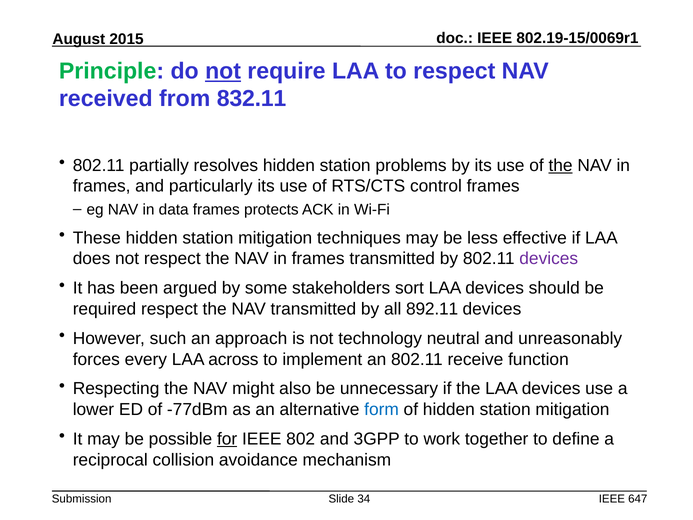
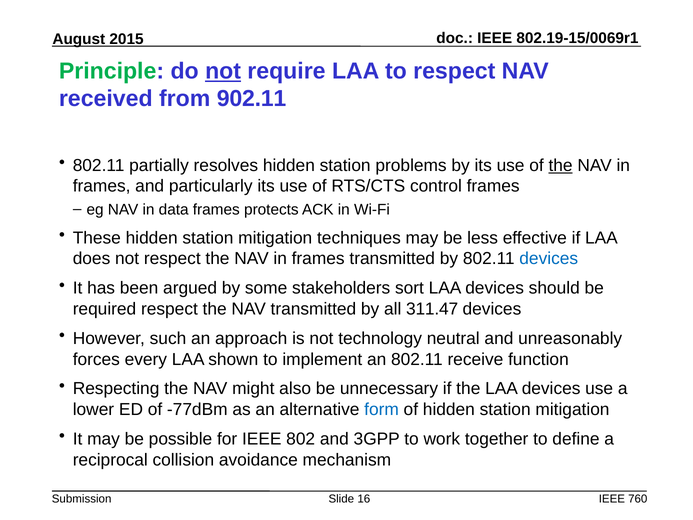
832.11: 832.11 -> 902.11 (252, 99)
devices colour: purple -> blue (549, 259)
892.11: 892.11 -> 311.47 (432, 309)
across: across -> shown (233, 359)
for underline: present -> none (227, 439)
34: 34 -> 16 (364, 498)
647: 647 -> 760 (638, 498)
